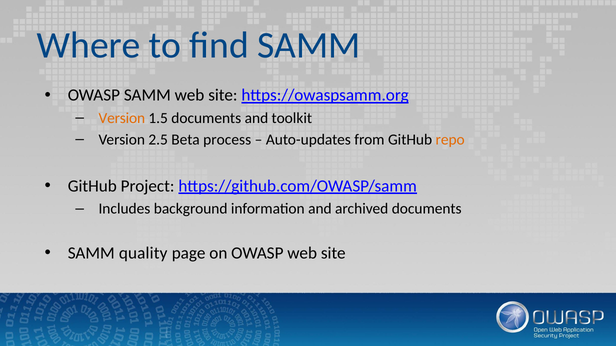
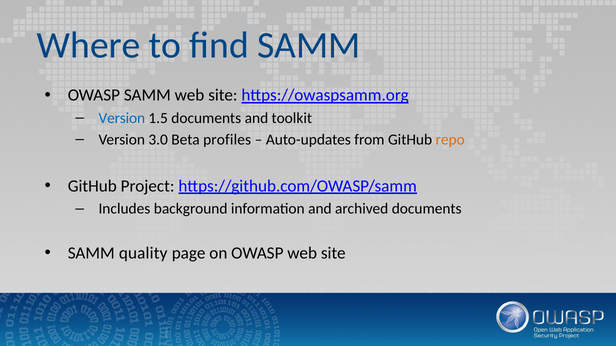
Version colour: orange -> blue (122, 118)
2.5: 2.5 -> 3.0 (158, 140)
process: process -> profiles (227, 140)
